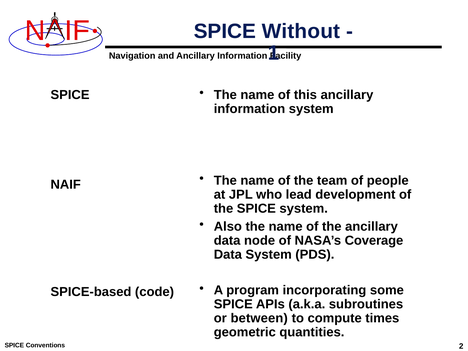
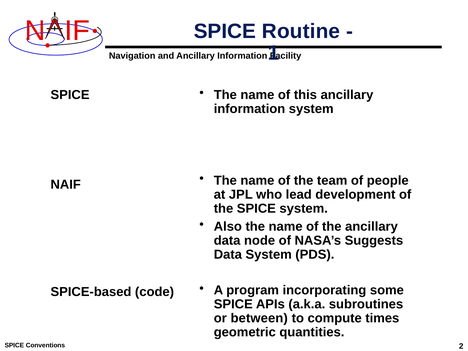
Without: Without -> Routine (301, 31)
Coverage: Coverage -> Suggests (374, 241)
